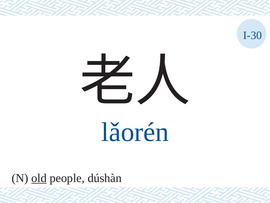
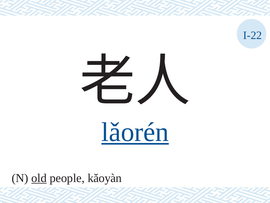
I-30: I-30 -> I-22 (253, 35)
lǎorén underline: none -> present (135, 132)
dúshàn: dúshàn -> kǎoyàn (105, 178)
